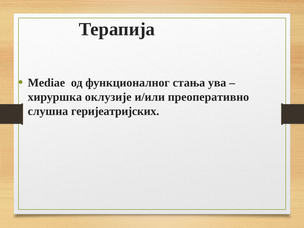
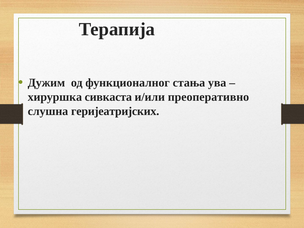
Mediae: Mediae -> Дужим (46, 83)
оклузије: оклузије -> сивкаста (108, 97)
